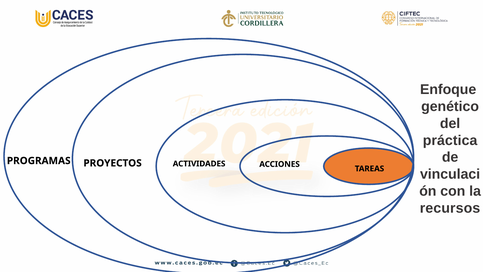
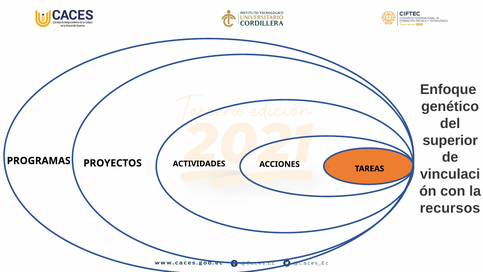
práctica: práctica -> superior (450, 140)
